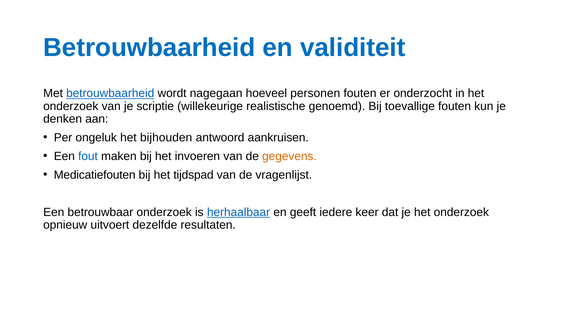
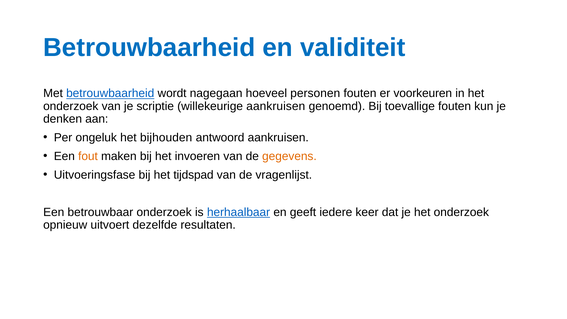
onderzocht: onderzocht -> voorkeuren (423, 93)
willekeurige realistische: realistische -> aankruisen (276, 106)
fout colour: blue -> orange (88, 156)
Medicatiefouten: Medicatiefouten -> Uitvoeringsfase (95, 175)
